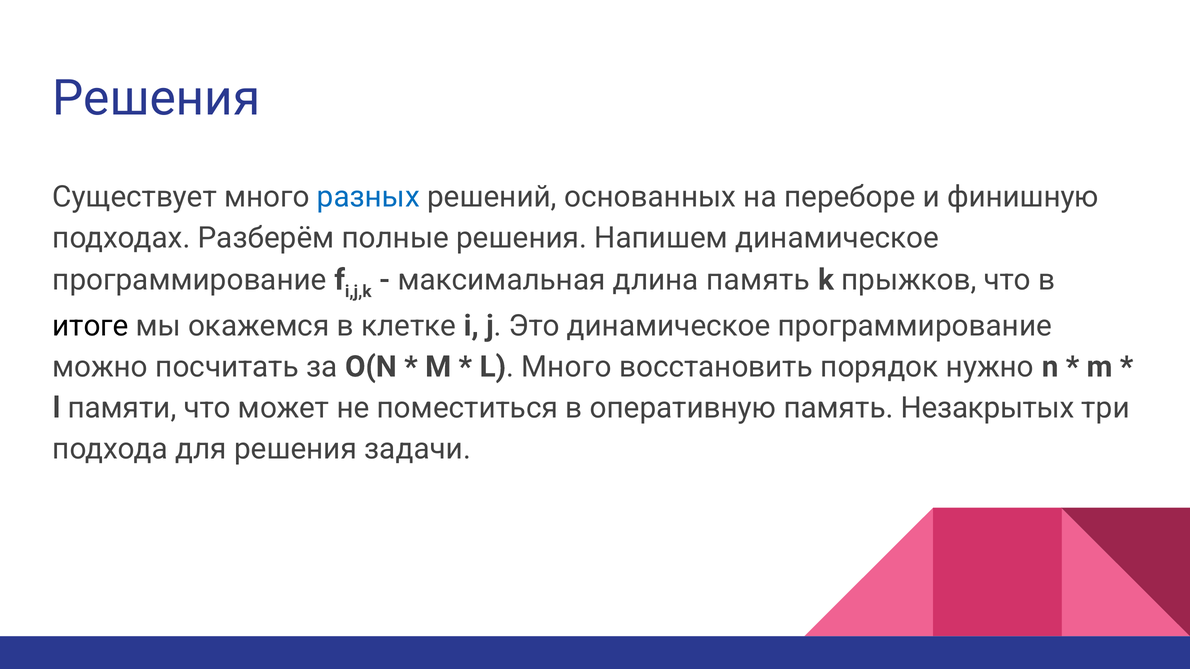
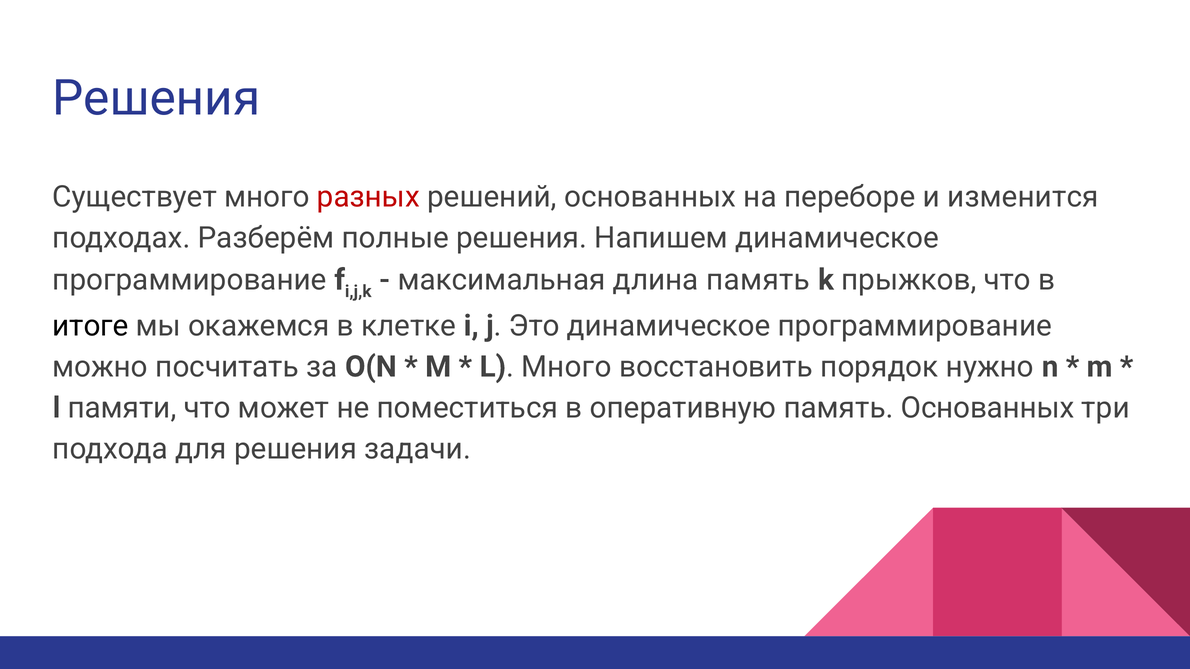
разных colour: blue -> red (368, 197)
финишную: финишную -> изменится (1023, 197)
память Незакрытых: Незакрытых -> Основанных (988, 408)
